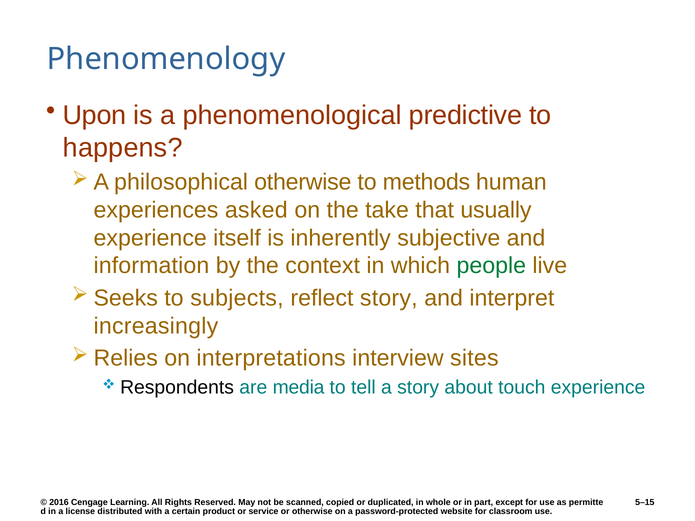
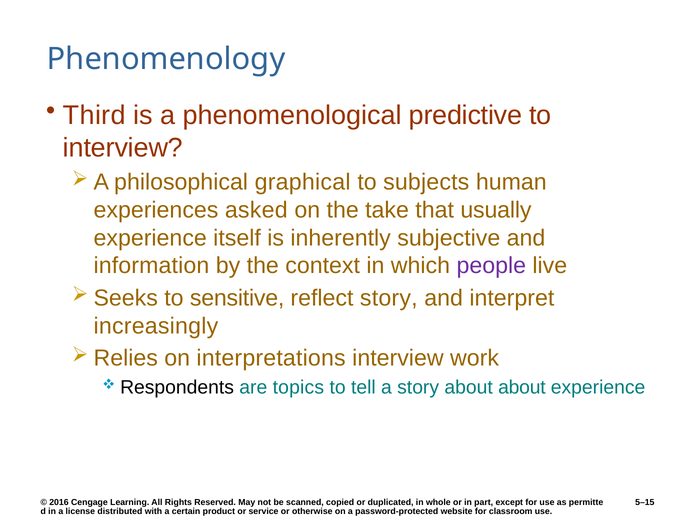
Upon: Upon -> Third (94, 115)
happens: happens -> interview (123, 148)
philosophical otherwise: otherwise -> graphical (303, 182)
methods: methods -> subjects (426, 182)
people colour: green -> purple (491, 266)
subjects: subjects -> sensitive (237, 298)
sites: sites -> work (475, 358)
media: media -> topics (298, 388)
about touch: touch -> about (522, 388)
